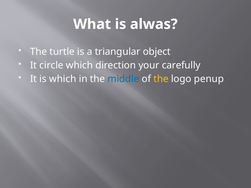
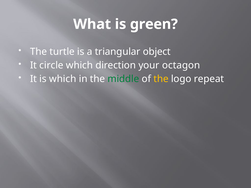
alwas: alwas -> green (154, 24)
carefully: carefully -> octagon (181, 65)
middle colour: blue -> green (123, 79)
penup: penup -> repeat (209, 79)
